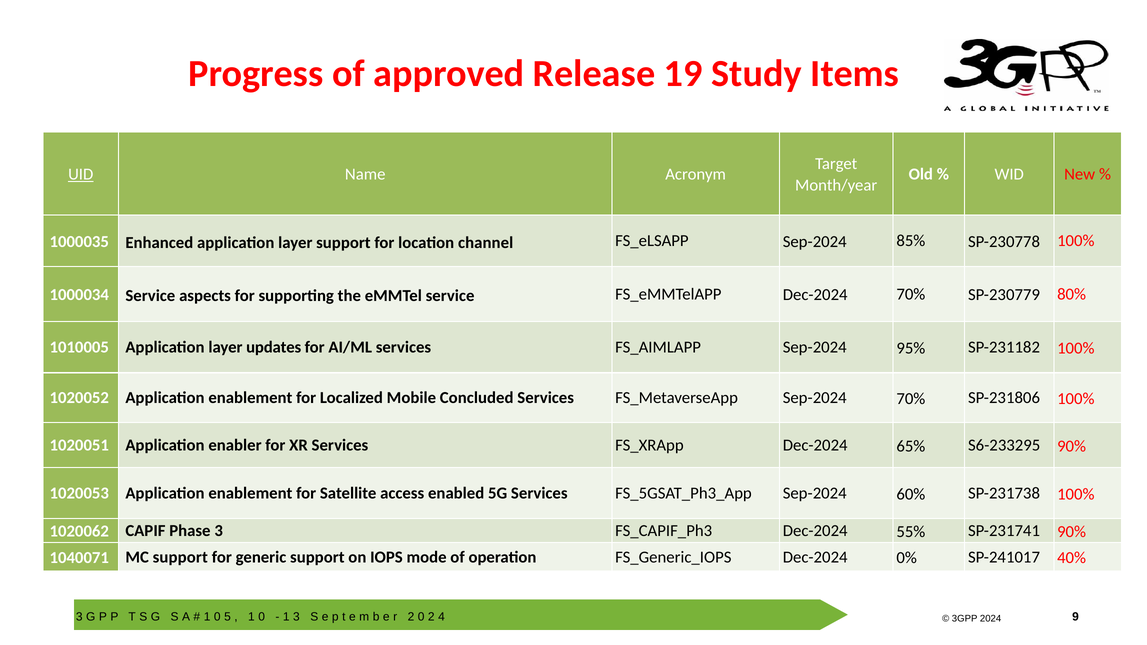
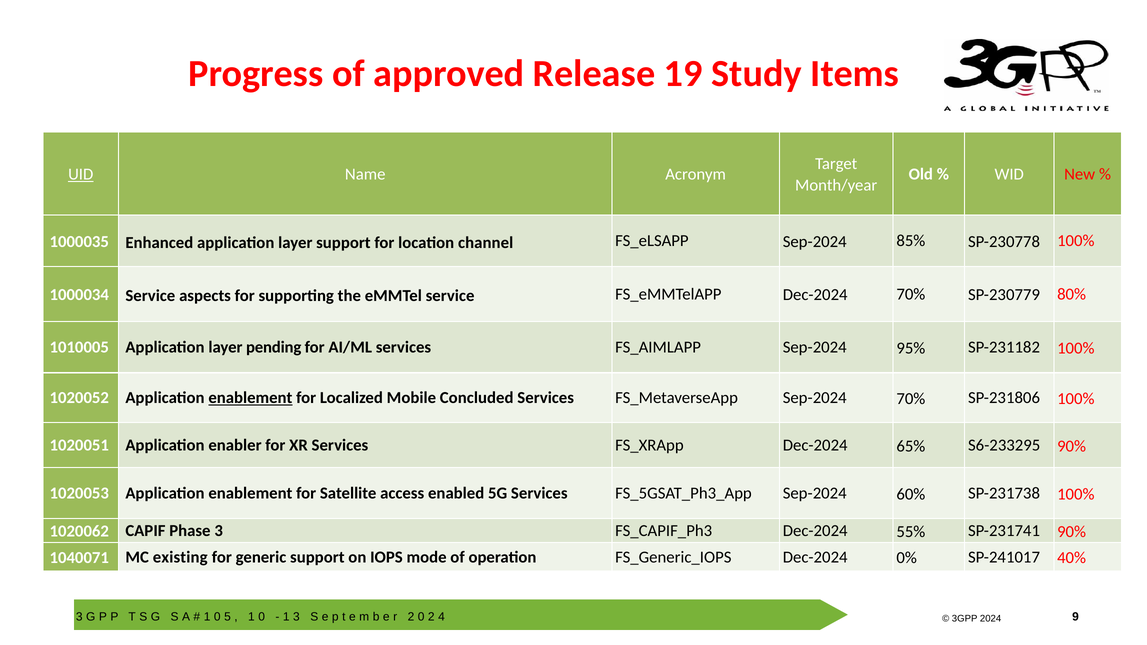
updates: updates -> pending (274, 347)
enablement underline: none -> present (250, 398)
MC support: support -> existing (180, 557)
